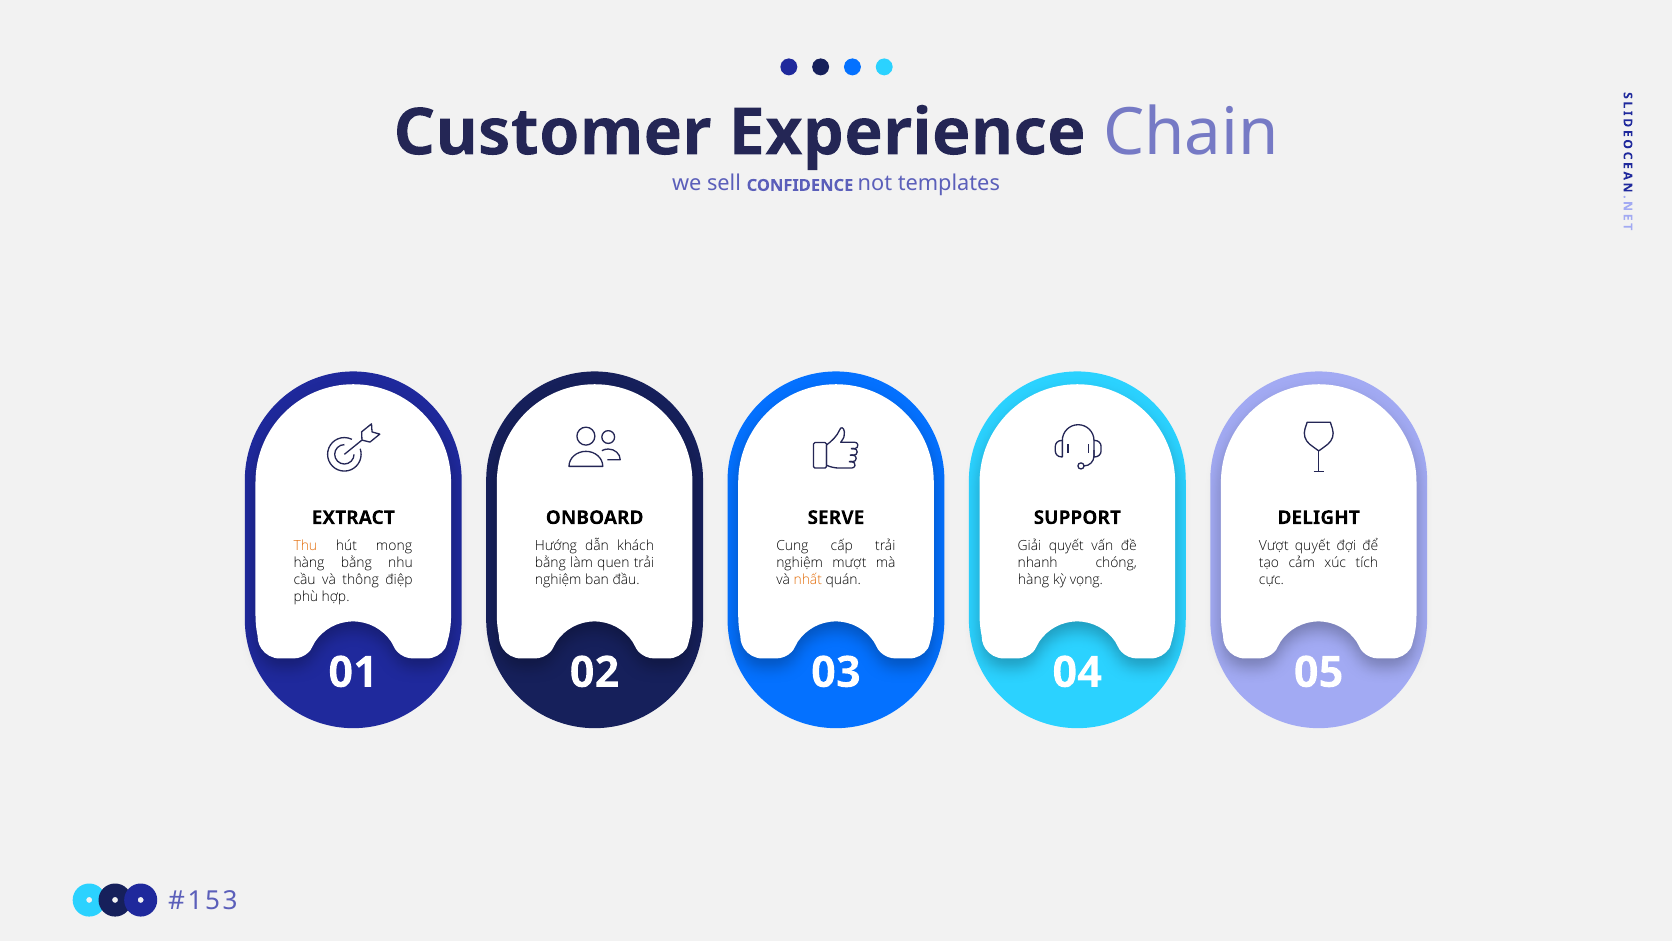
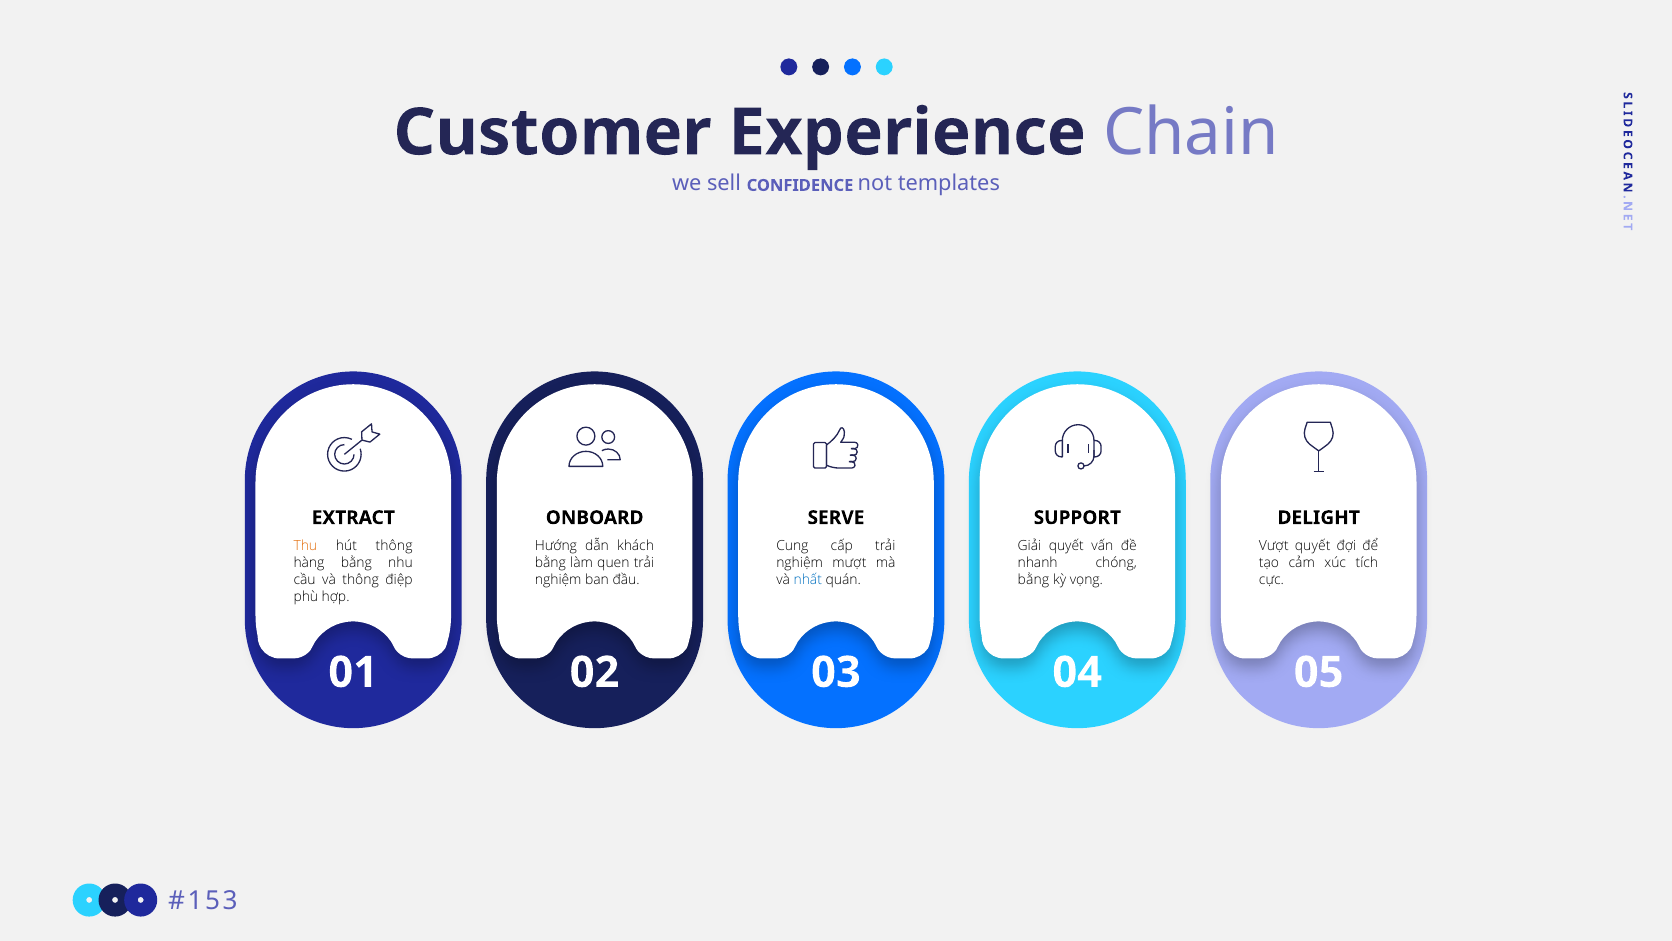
hút mong: mong -> thông (394, 546)
nhất colour: orange -> blue (808, 579)
hàng: hàng -> bằng (1033, 579)
